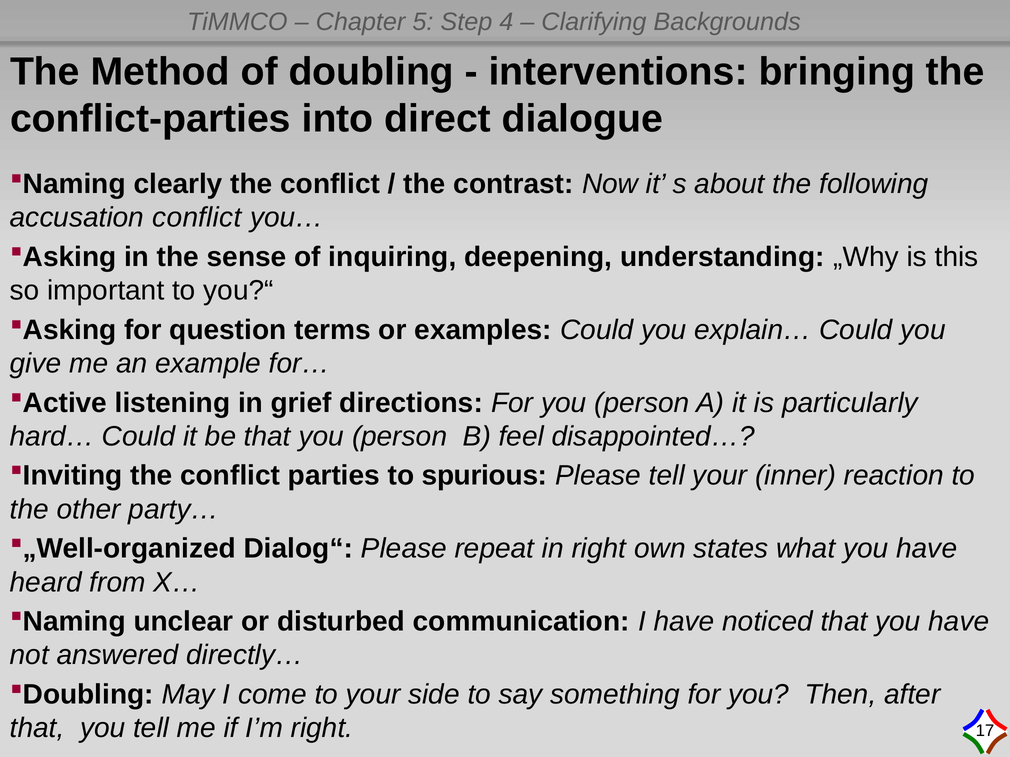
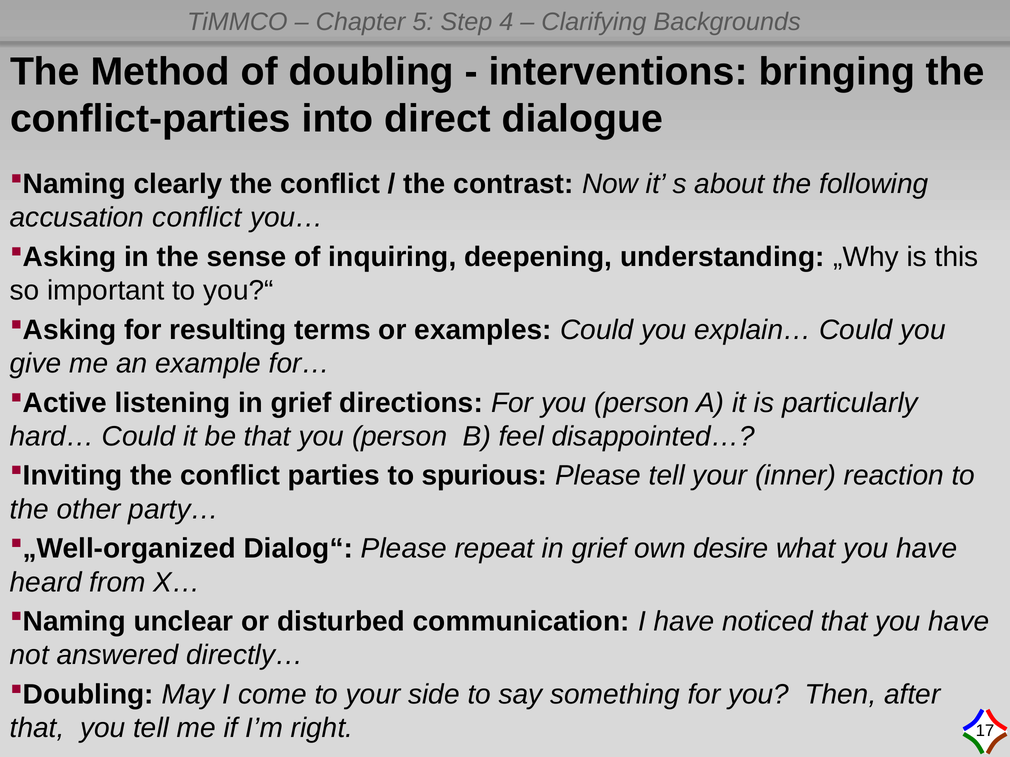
question: question -> resulting (228, 330)
repeat in right: right -> grief (599, 549)
states: states -> desire (731, 549)
